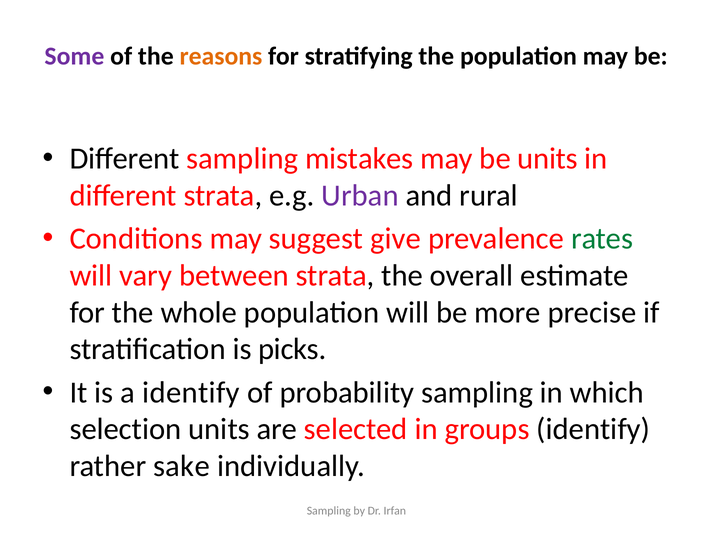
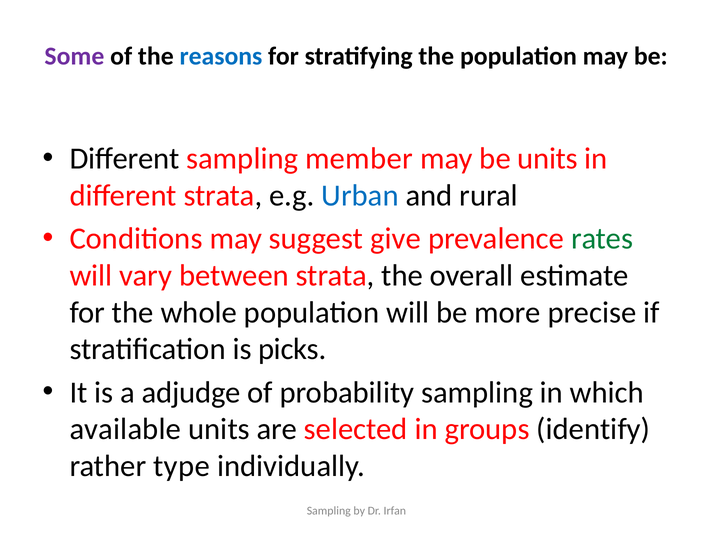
reasons colour: orange -> blue (221, 56)
mistakes: mistakes -> member (359, 158)
Urban colour: purple -> blue (360, 195)
a identify: identify -> adjudge (191, 392)
selection: selection -> available (125, 429)
sake: sake -> type (182, 466)
